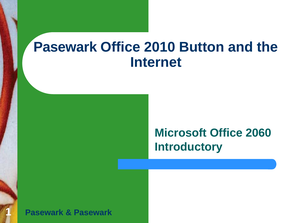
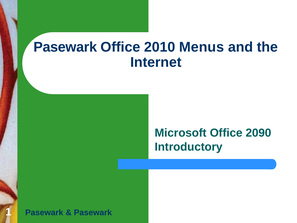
Button: Button -> Menus (202, 47)
2060: 2060 -> 2090 (258, 133)
